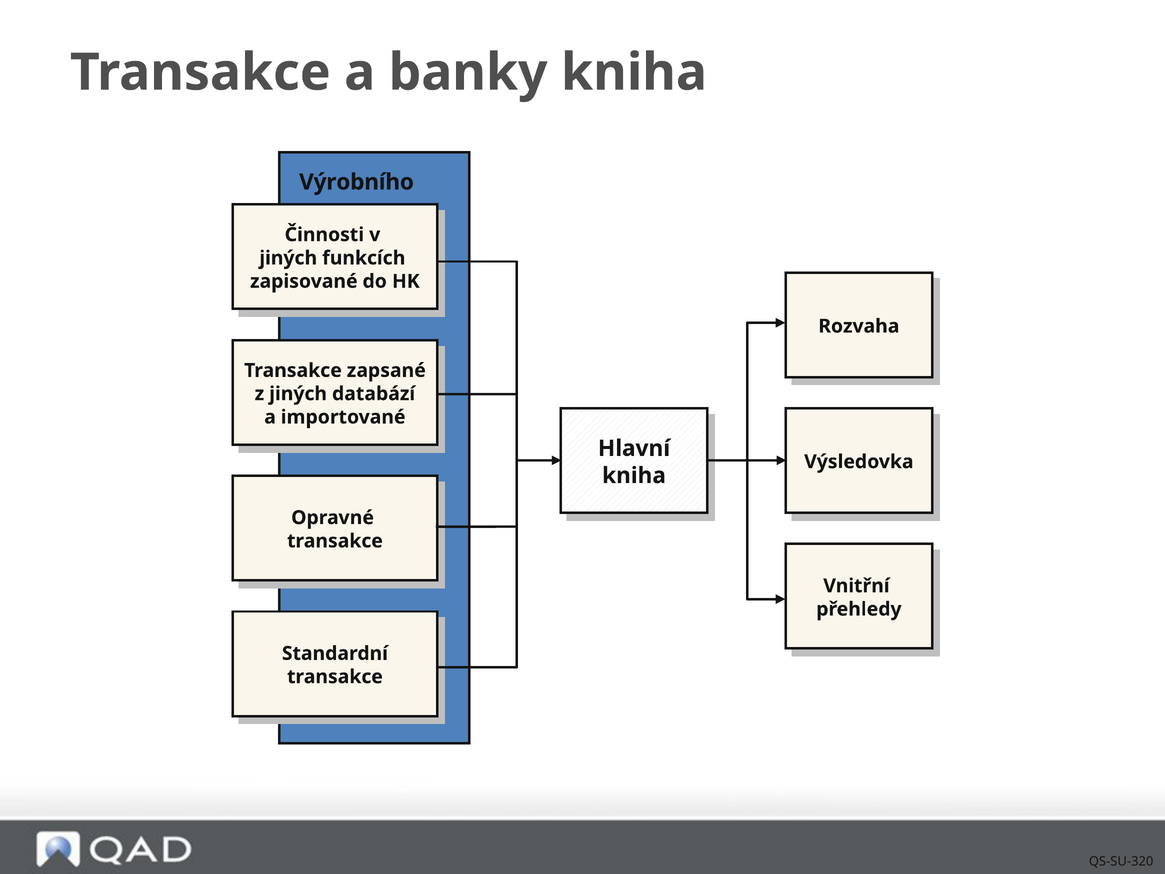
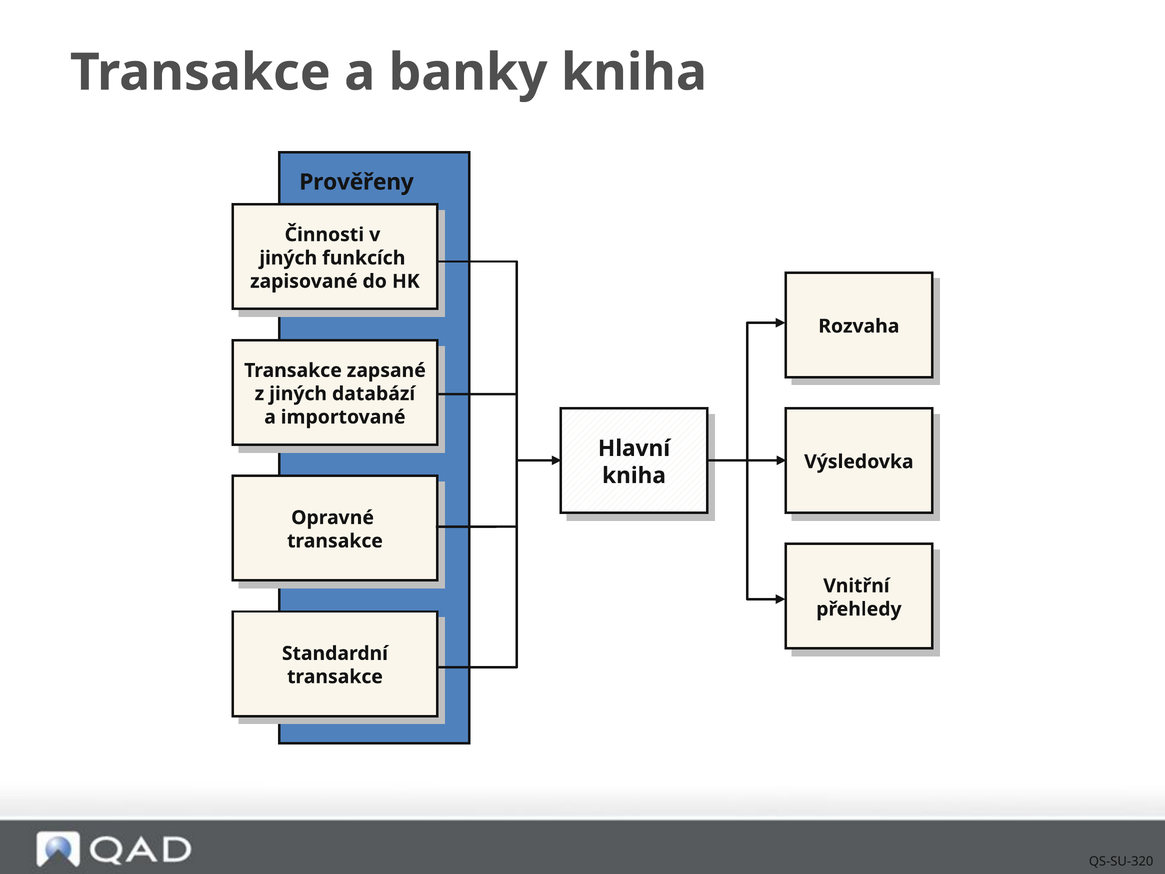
Výrobního: Výrobního -> Prověřeny (357, 182)
